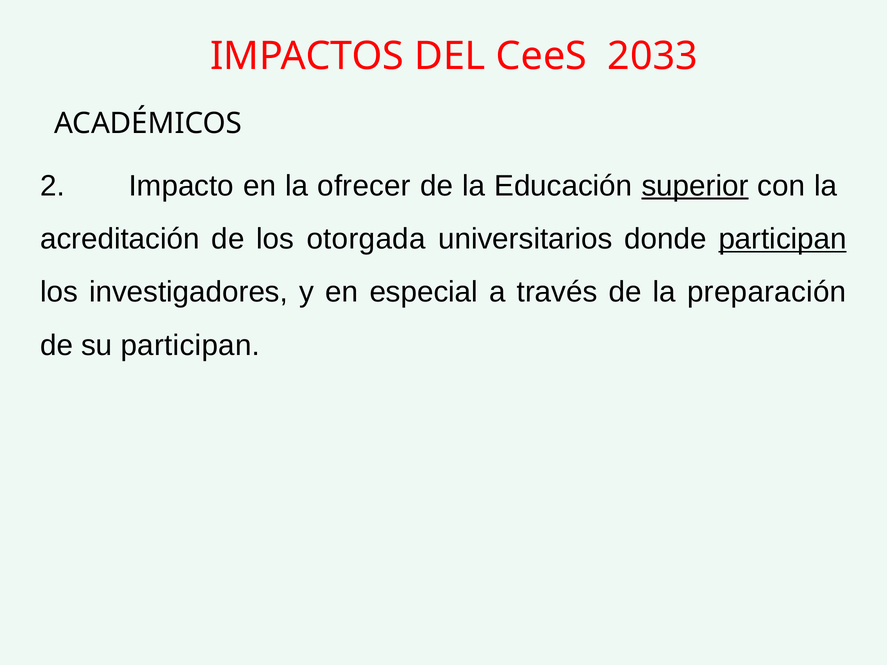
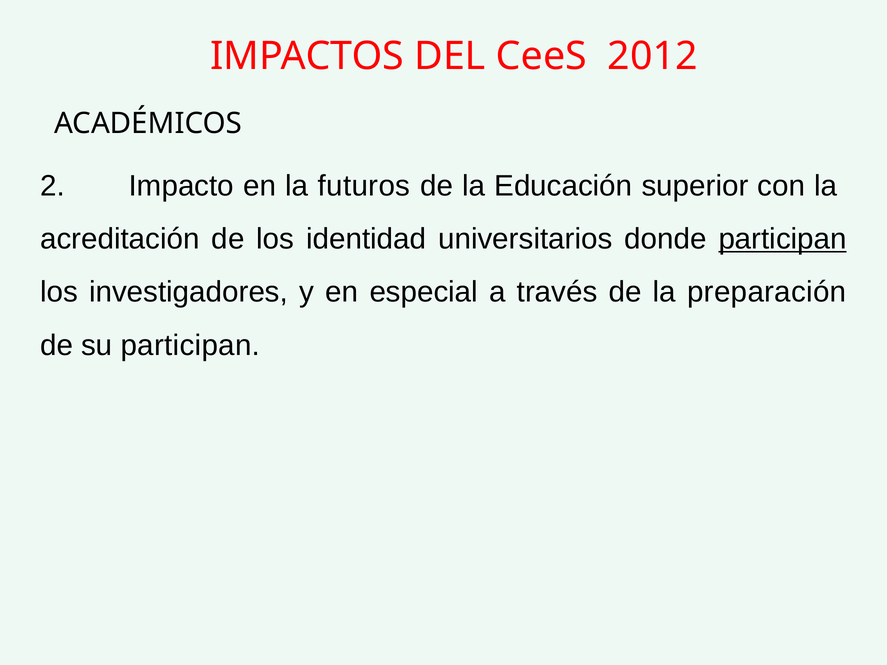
2033: 2033 -> 2012 (653, 56)
ofrecer: ofrecer -> futuros (364, 186)
superior underline: present -> none (695, 186)
otorgada: otorgada -> identidad (366, 239)
